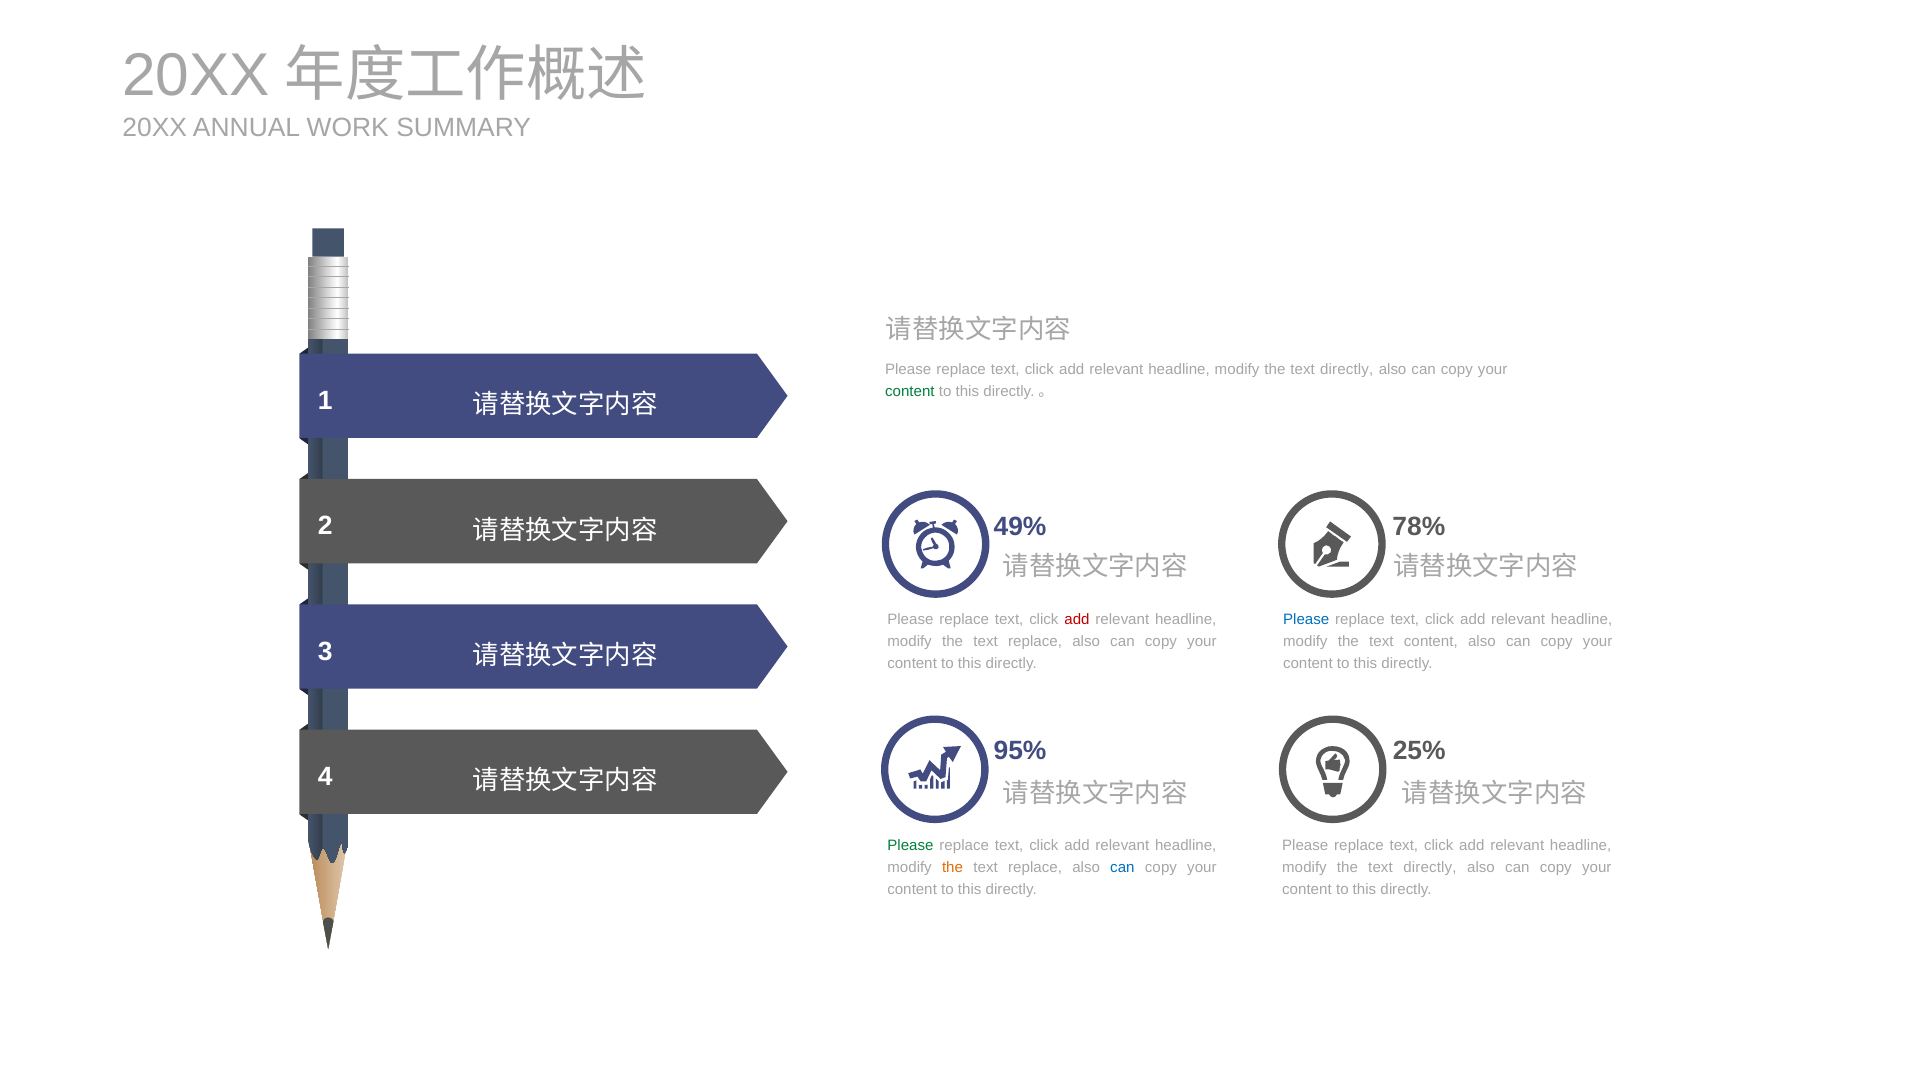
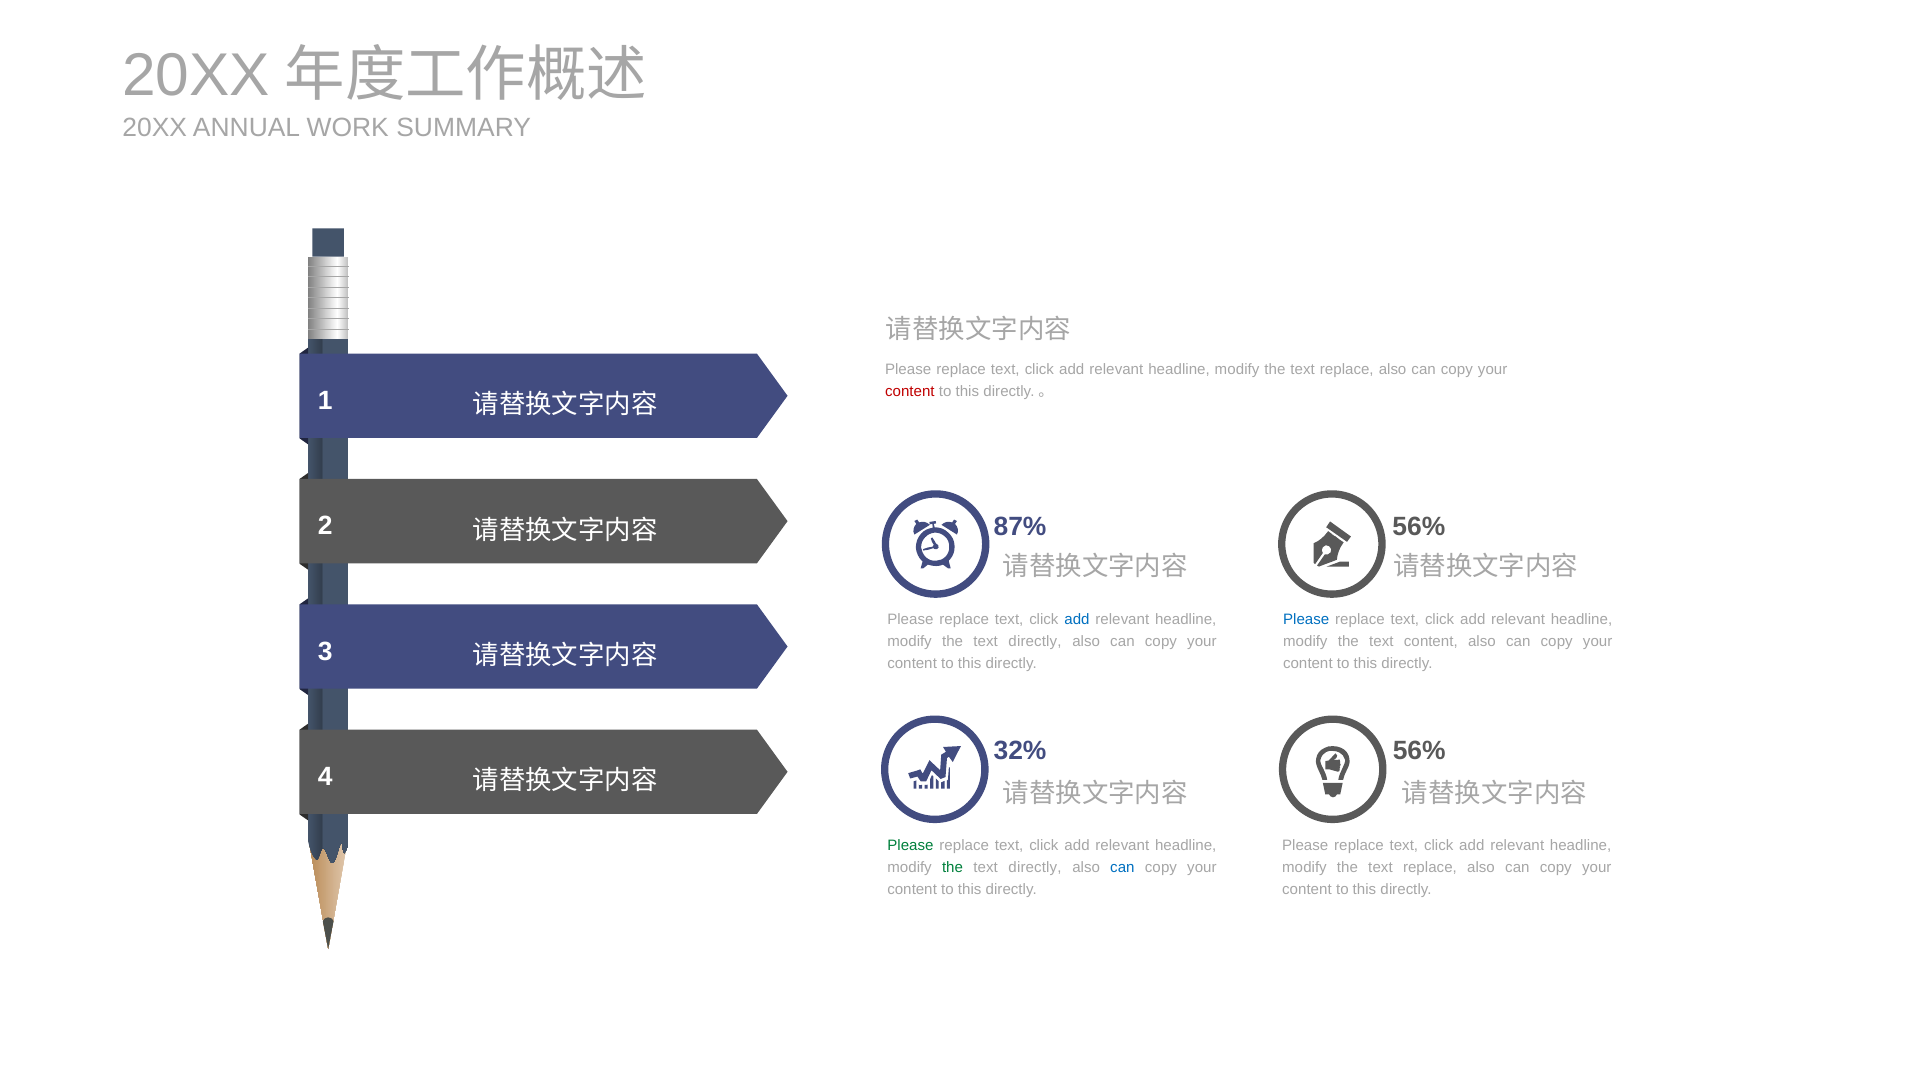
directly: directly -> replace (1347, 370)
content colour: green -> red (910, 392)
49%: 49% -> 87% (1020, 527)
78%: 78% -> 56% (1419, 527)
add colour: red -> blue (1077, 620)
replace: replace -> directly (1035, 642)
95%: 95% -> 32% (1020, 751)
25%: 25% -> 56% (1419, 751)
the colour: orange -> green (953, 868)
replace: replace -> directly (1035, 868)
directly: directly -> replace (1430, 868)
